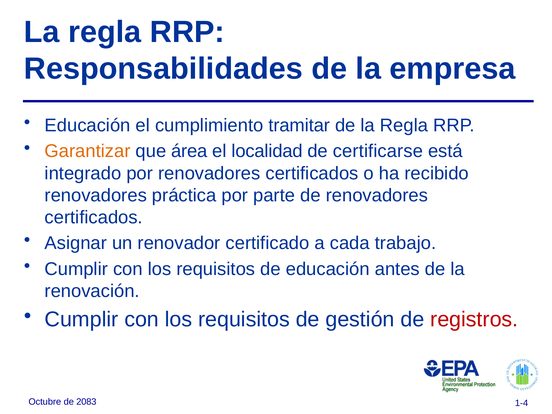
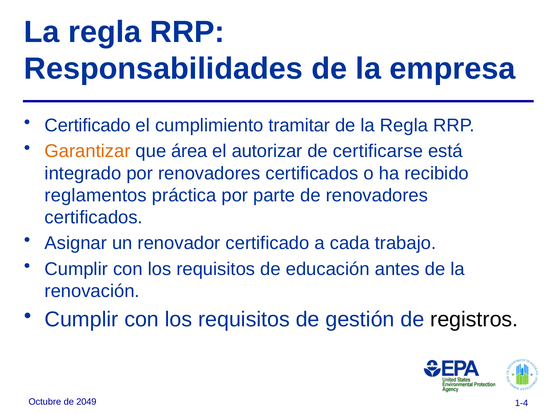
Educación: Educación -> Certificado (88, 125)
localidad: localidad -> autorizar (267, 151)
renovadores: renovadores -> reglamentos (96, 195)
registros colour: red -> black (474, 320)
2083: 2083 -> 2049 (86, 402)
